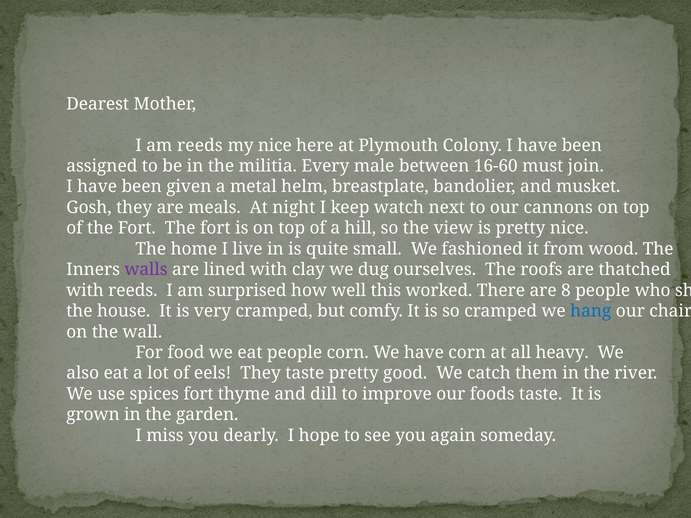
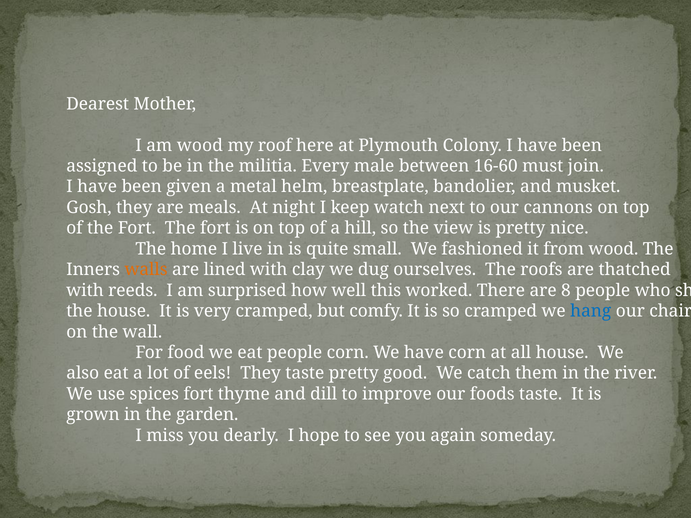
am reeds: reeds -> wood (200, 145)
my nice: nice -> roof (275, 145)
walls colour: purple -> orange (146, 270)
all heavy: heavy -> house (562, 353)
